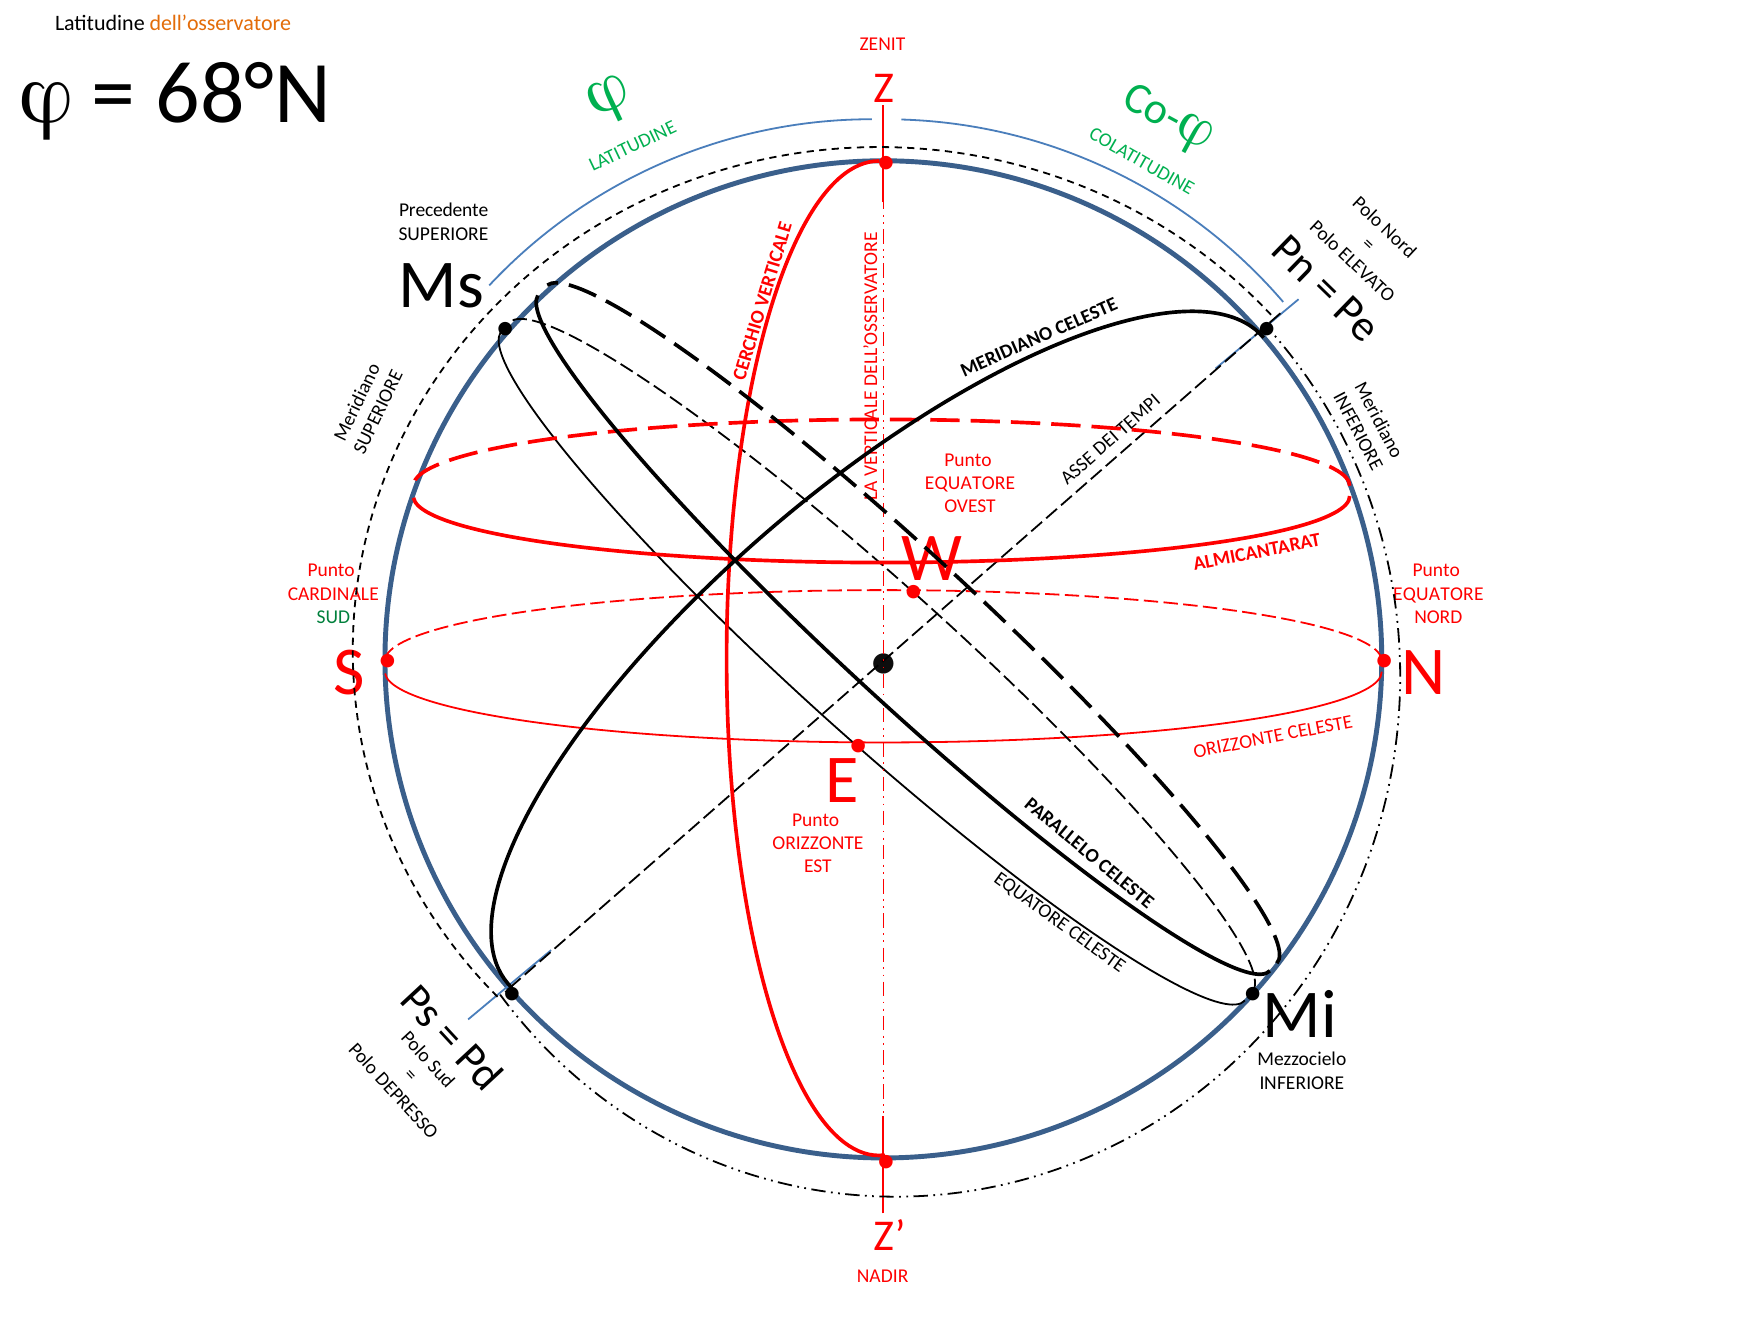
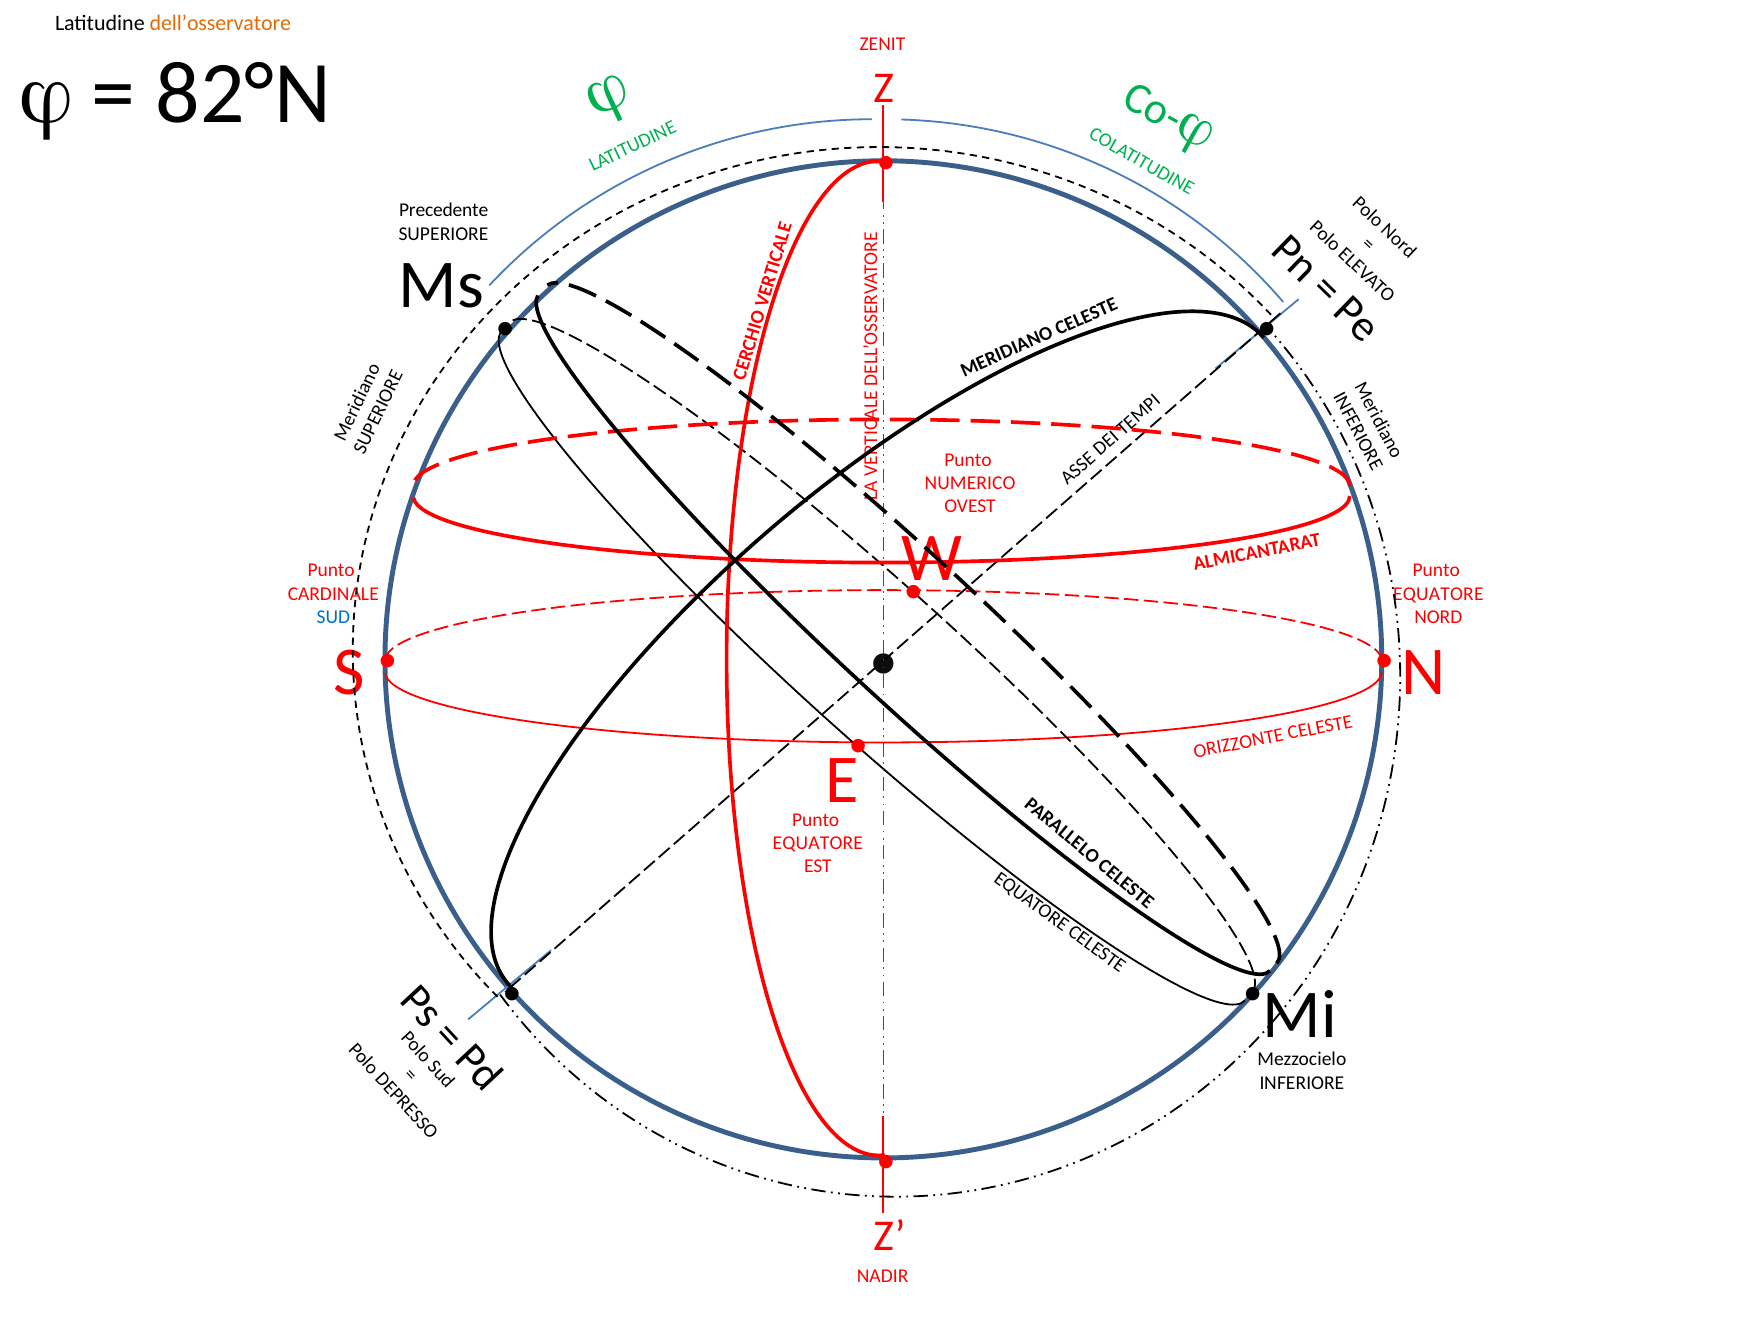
68°N: 68°N -> 82°N (243, 94)
EQUATORE: EQUATORE -> NUMERICO (970, 483)
SUD colour: green -> blue (333, 617)
ORIZZONTE: ORIZZONTE -> EQUATORE (818, 843)
